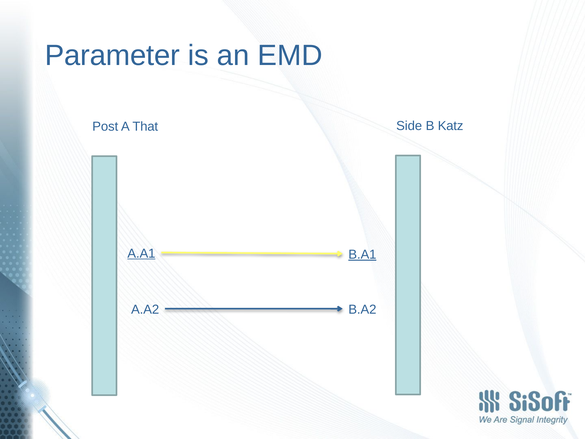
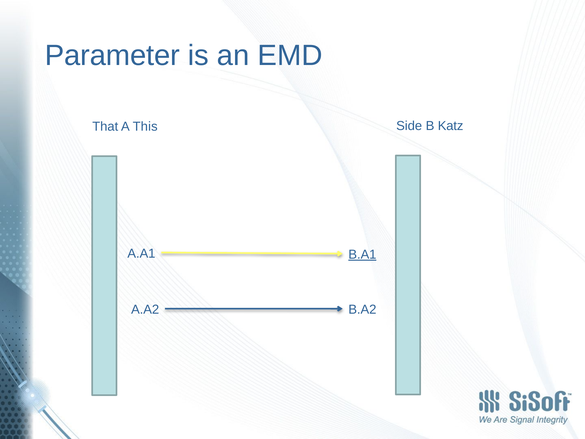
Post: Post -> That (105, 127)
That: That -> This (145, 127)
A.A1 underline: present -> none (141, 253)
